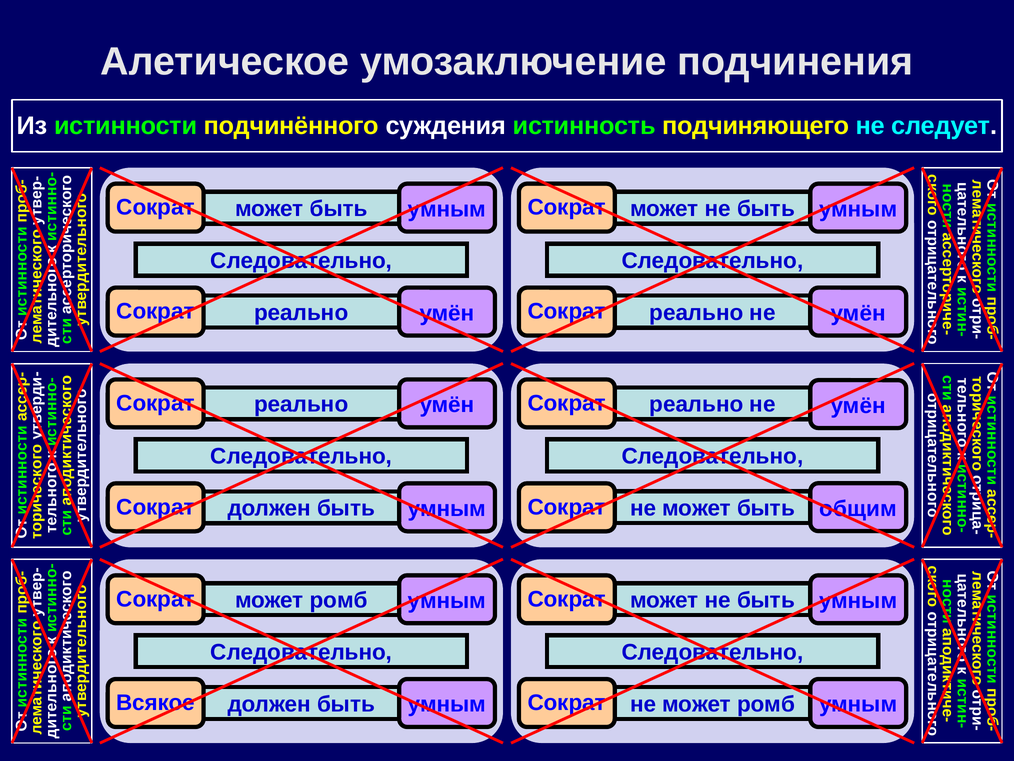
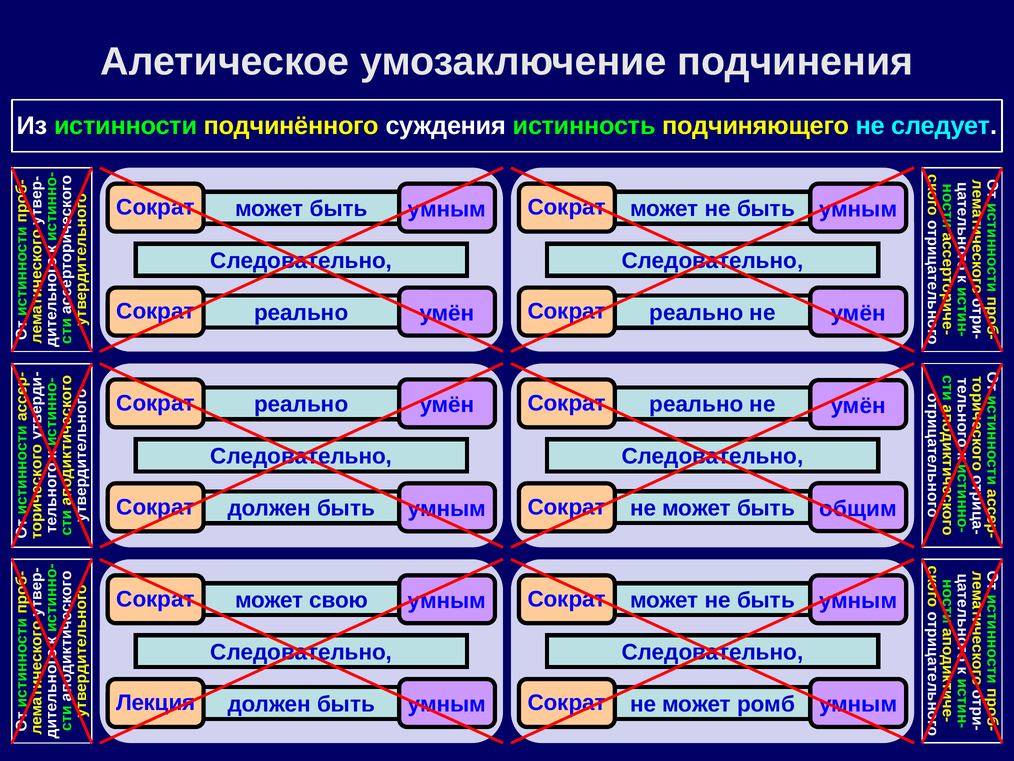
ромб: ромб -> свою (339, 600)
Всякое: Всякое -> Лекция (156, 702)
